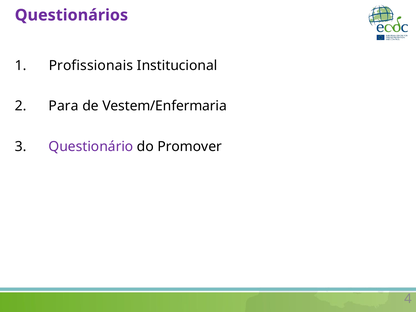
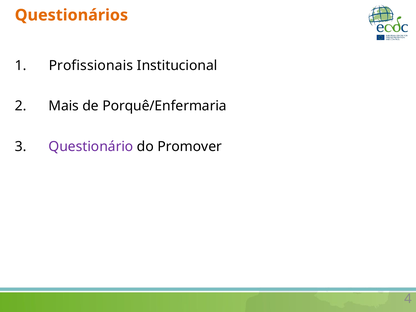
Questionários colour: purple -> orange (71, 15)
Para: Para -> Mais (64, 106)
Vestem/Enfermaria: Vestem/Enfermaria -> Porquê/Enfermaria (165, 106)
